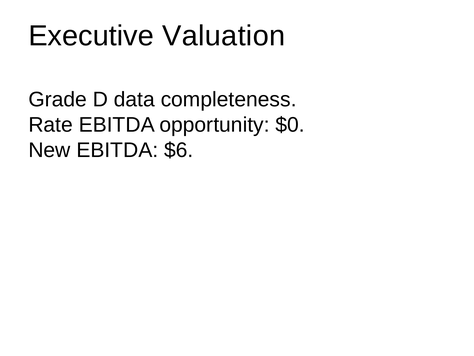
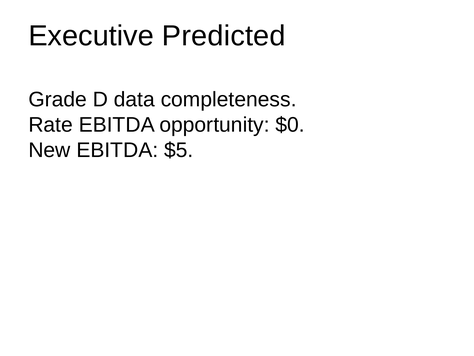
Valuation: Valuation -> Predicted (224, 36)
$6: $6 -> $5 (179, 150)
